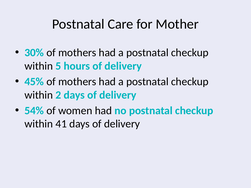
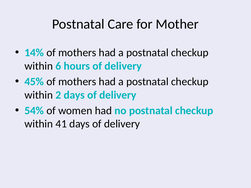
30%: 30% -> 14% (34, 53)
5: 5 -> 6 (58, 66)
